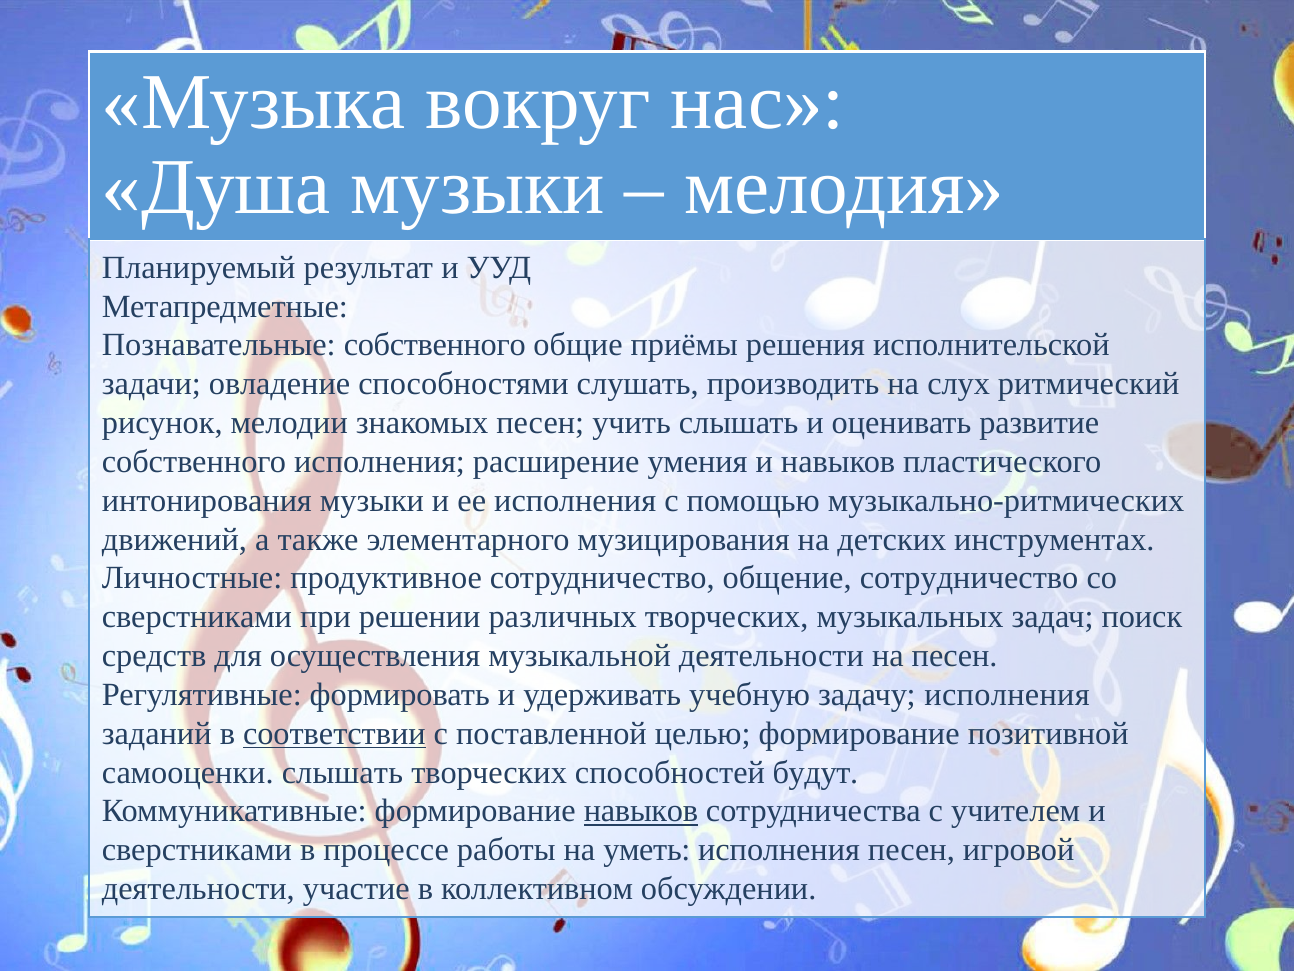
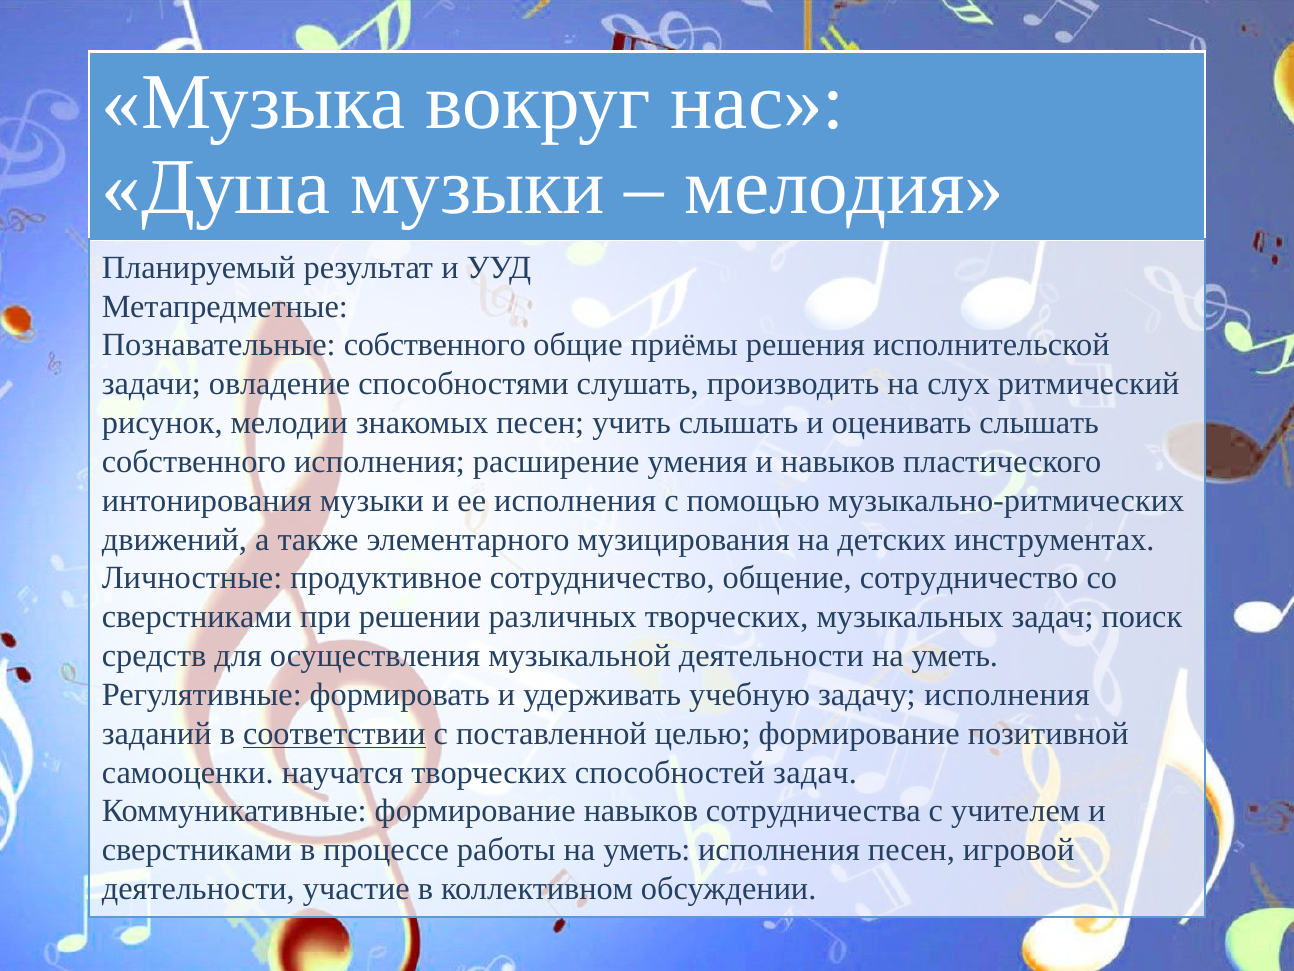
оценивать развитие: развитие -> слышать (1039, 423)
деятельности на песен: песен -> уметь (955, 656)
самооценки слышать: слышать -> научатся (342, 772)
способностей будут: будут -> задач (815, 772)
навыков underline: present -> none (641, 811)
